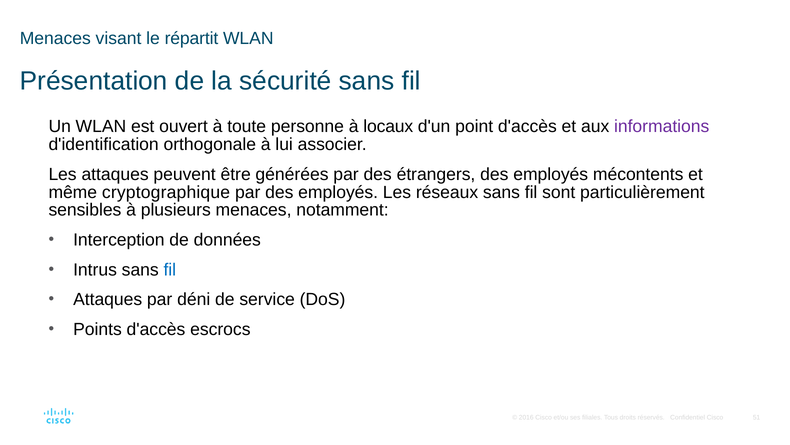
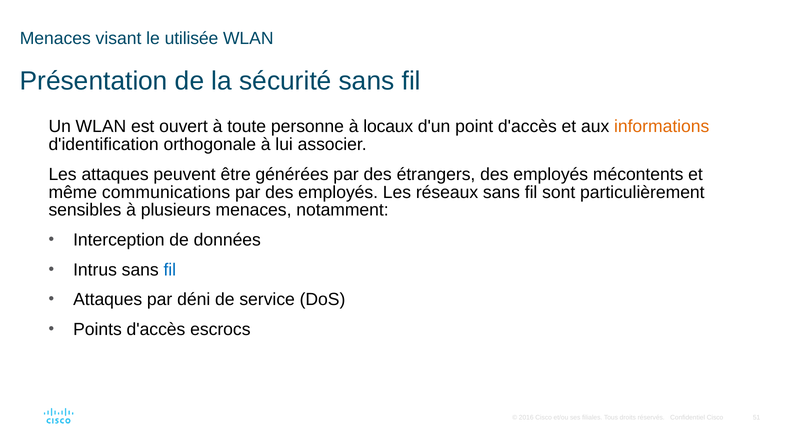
répartit: répartit -> utilisée (191, 38)
informations colour: purple -> orange (662, 127)
cryptographique: cryptographique -> communications (166, 192)
